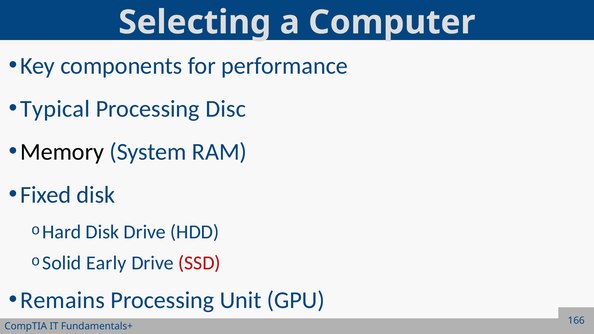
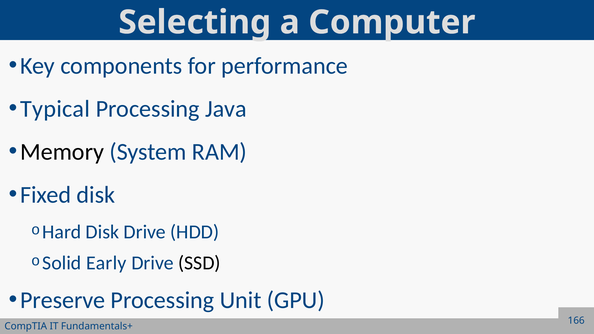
Disc: Disc -> Java (226, 109)
SSD colour: red -> black (199, 263)
Remains: Remains -> Preserve (63, 300)
